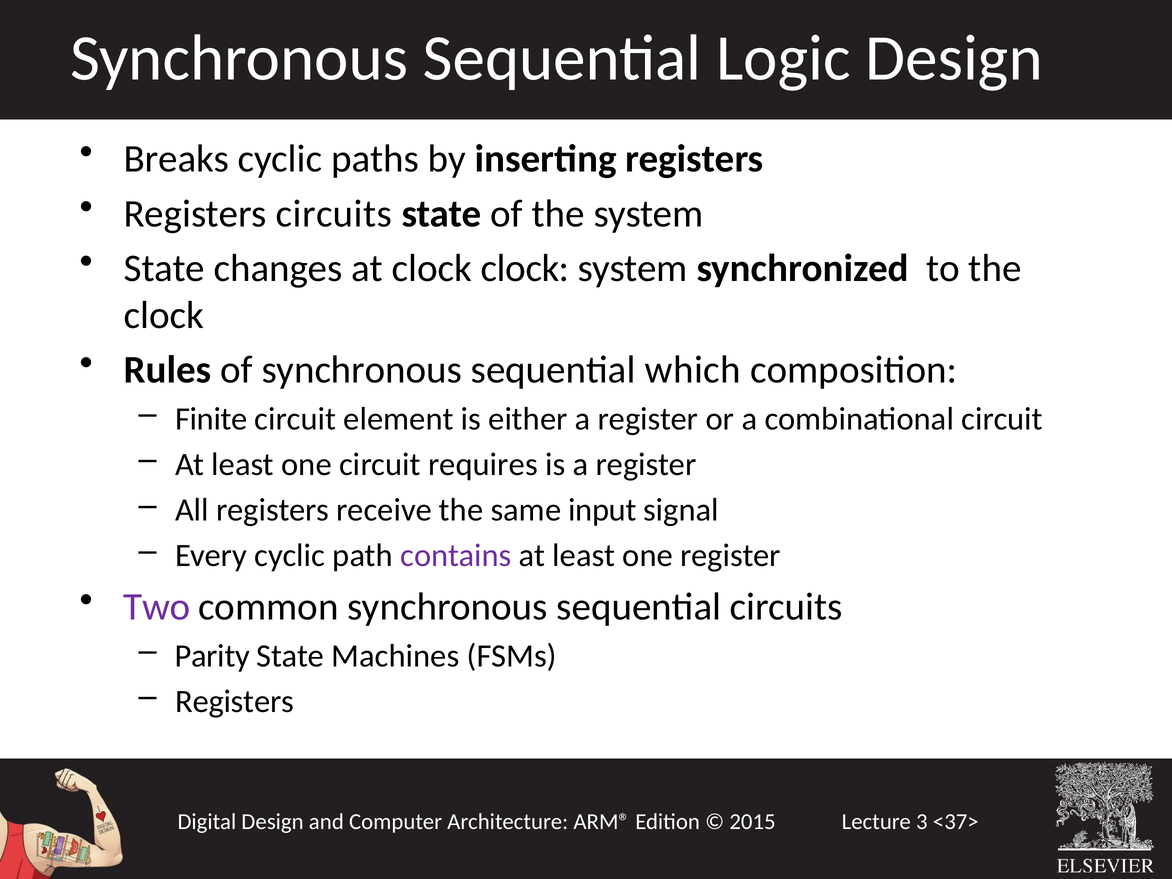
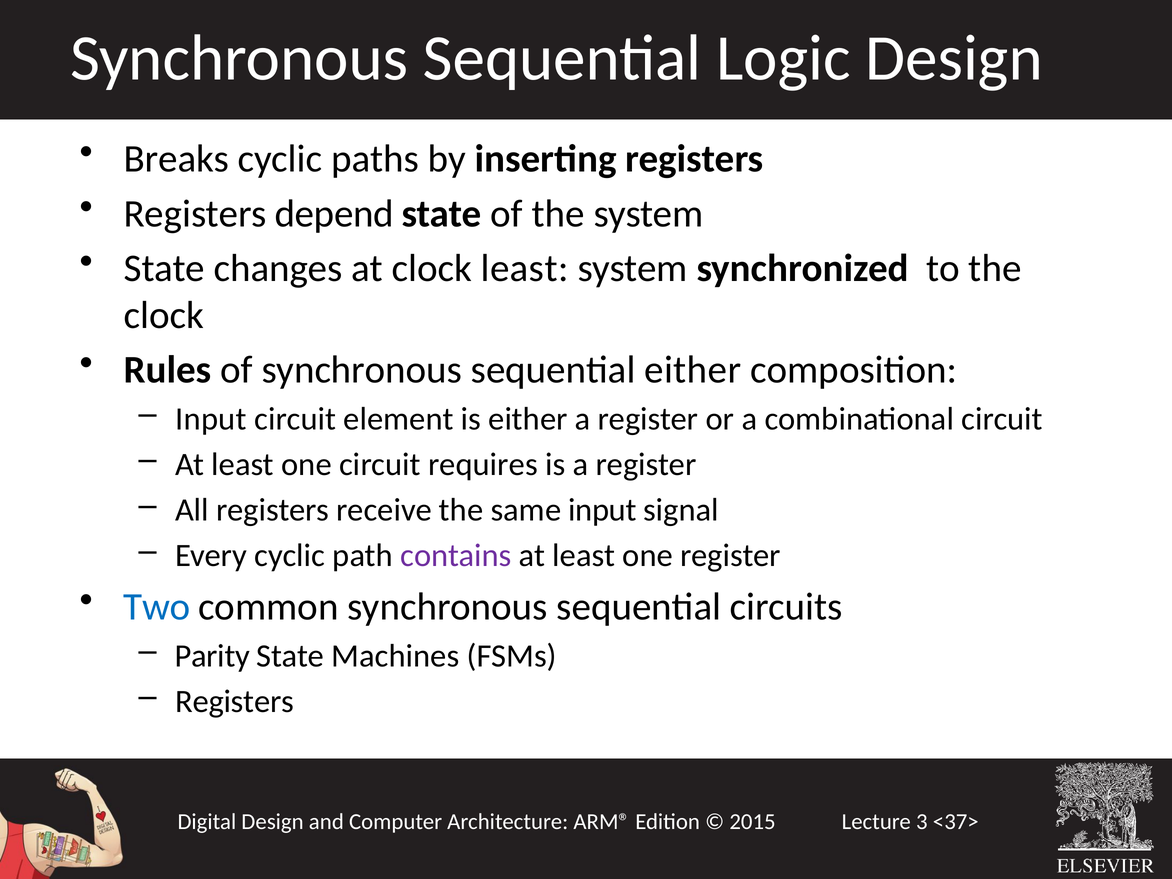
Registers circuits: circuits -> depend (334, 214)
clock clock: clock -> least (525, 268)
sequential which: which -> either (693, 370)
Finite: Finite -> Input (211, 419)
Two colour: purple -> blue (157, 607)
